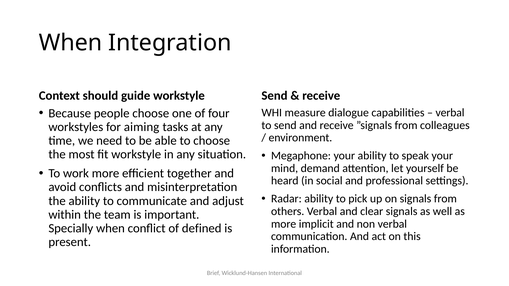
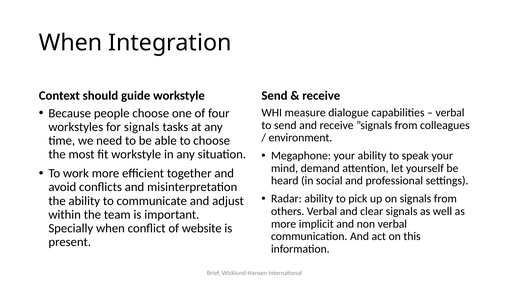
for aiming: aiming -> signals (142, 127)
defined: defined -> website (202, 228)
